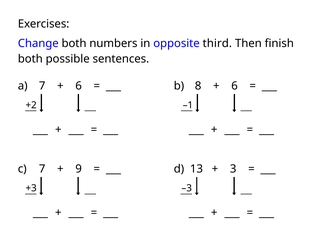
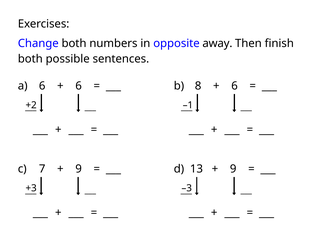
third: third -> away (217, 43)
a 7: 7 -> 6 (42, 86)
3: 3 -> 9 (233, 169)
